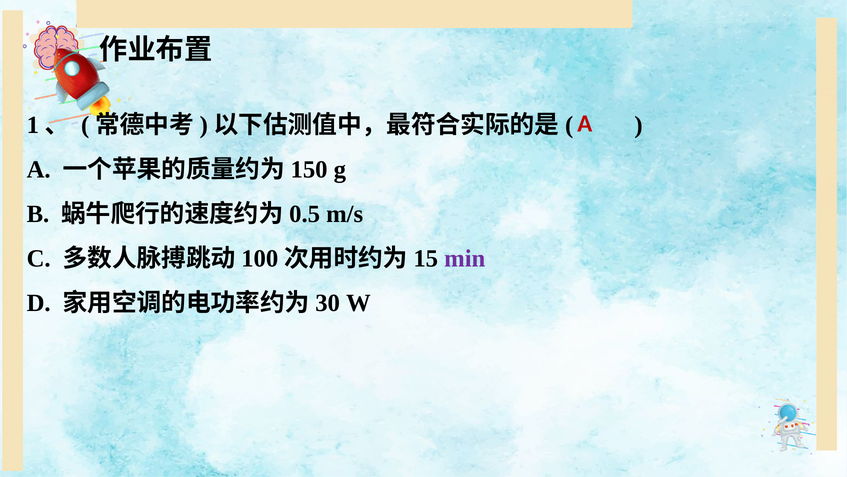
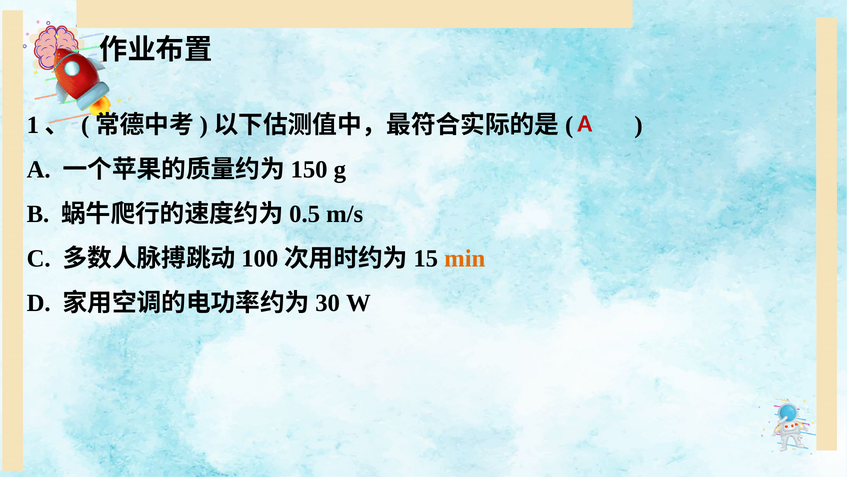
min colour: purple -> orange (465, 258)
